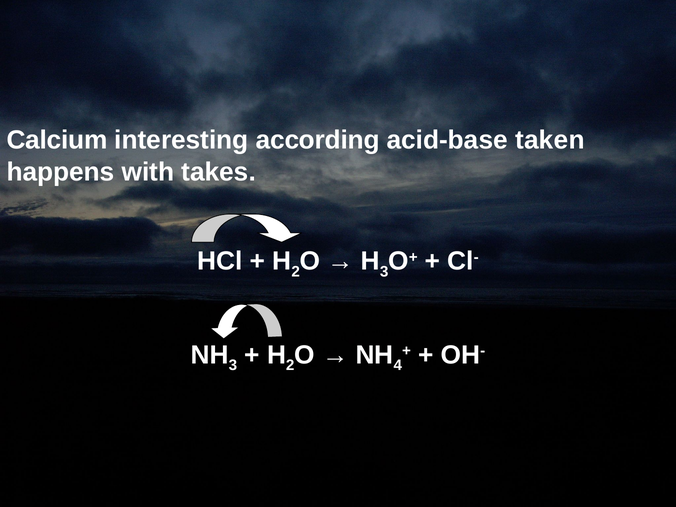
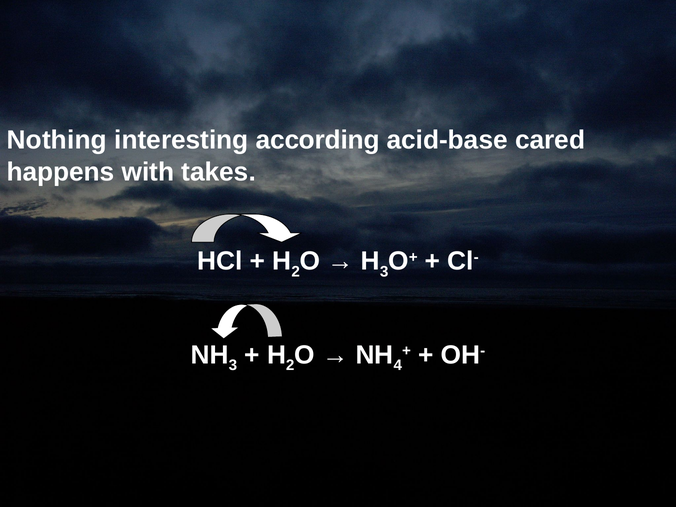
Calcium: Calcium -> Nothing (57, 140)
taken: taken -> cared (550, 140)
